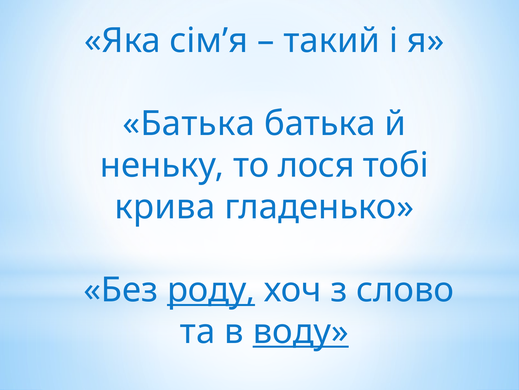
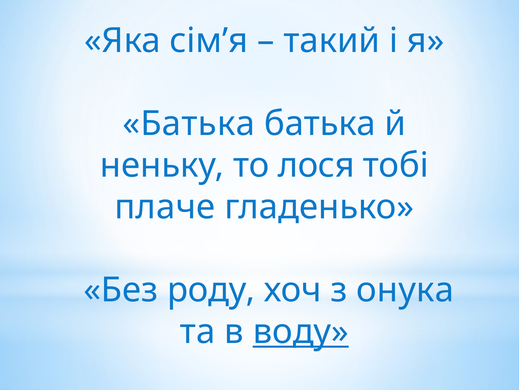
крива: крива -> плаче (165, 207)
роду underline: present -> none (211, 290)
слово: слово -> онука (405, 290)
